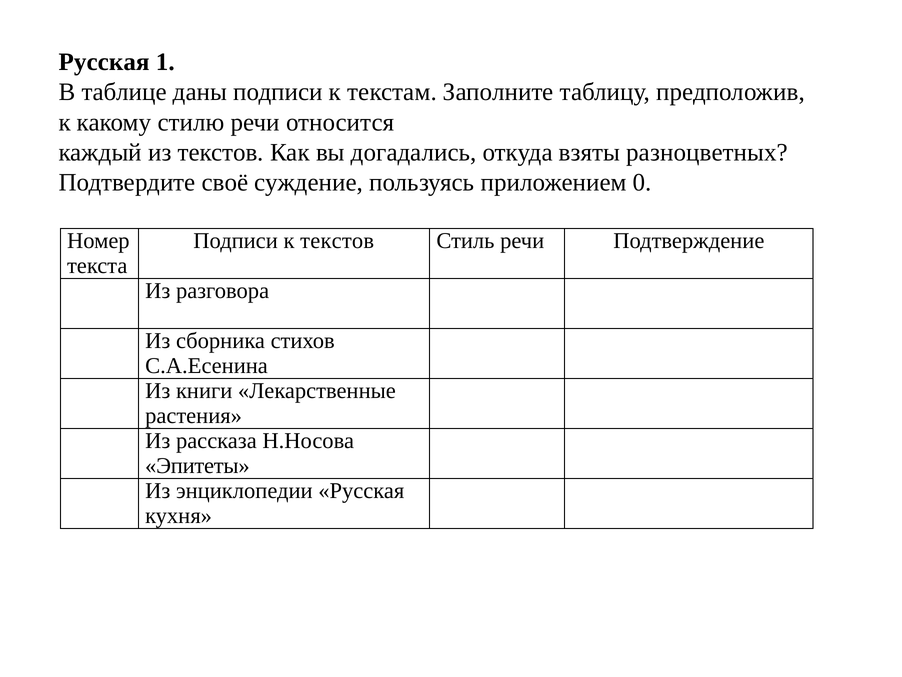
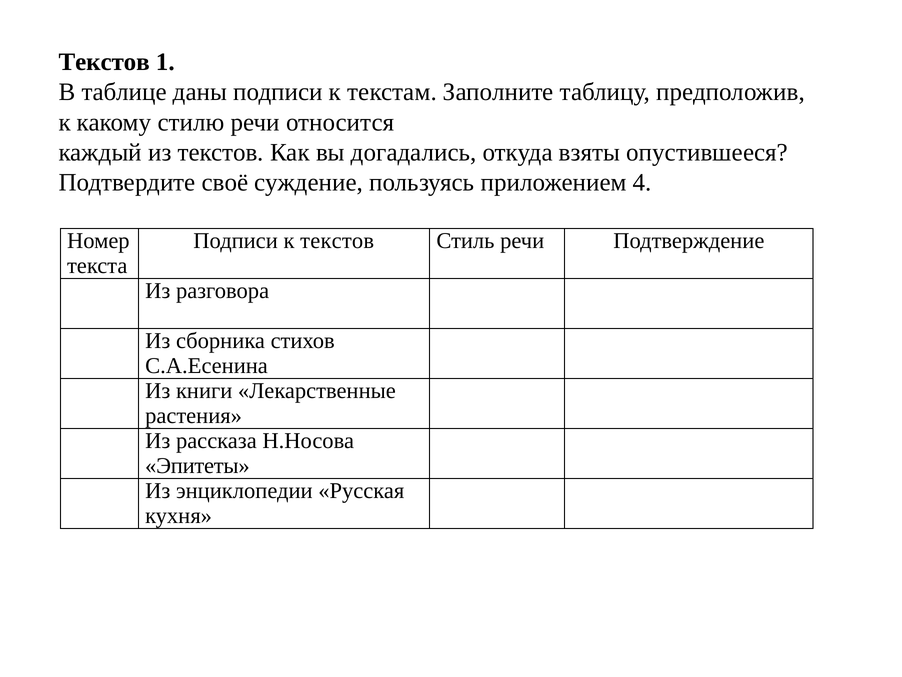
Русская: Русская -> Текстов (104, 62)
разноцветных: разноцветных -> опустившееся (707, 152)
0: 0 -> 4 (642, 182)
